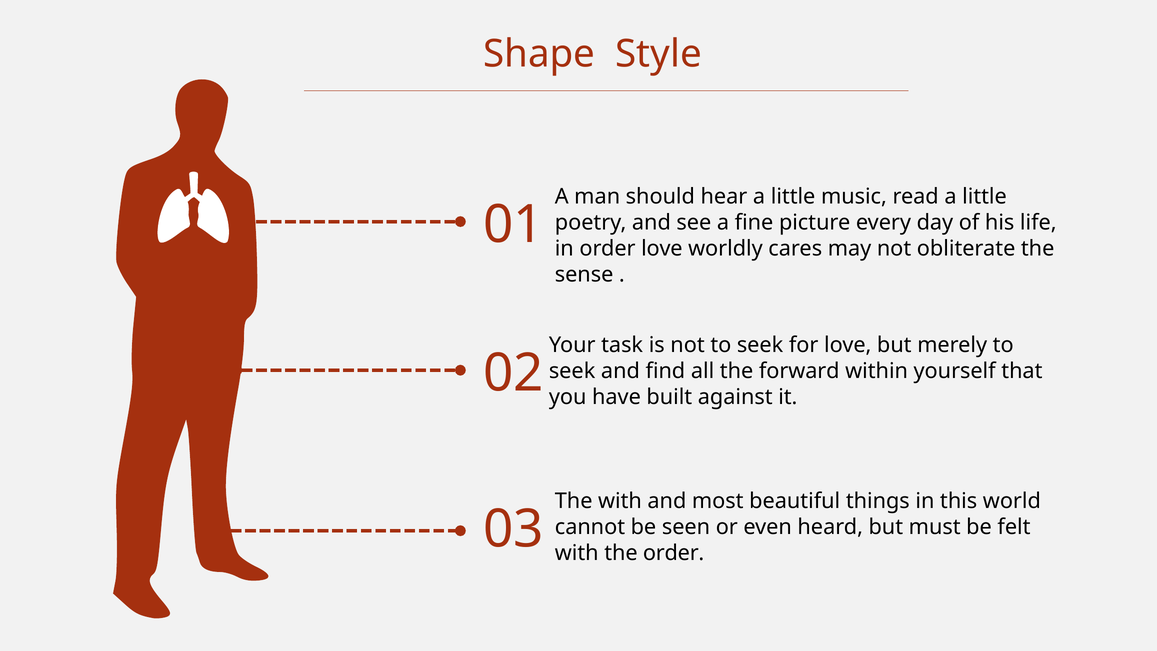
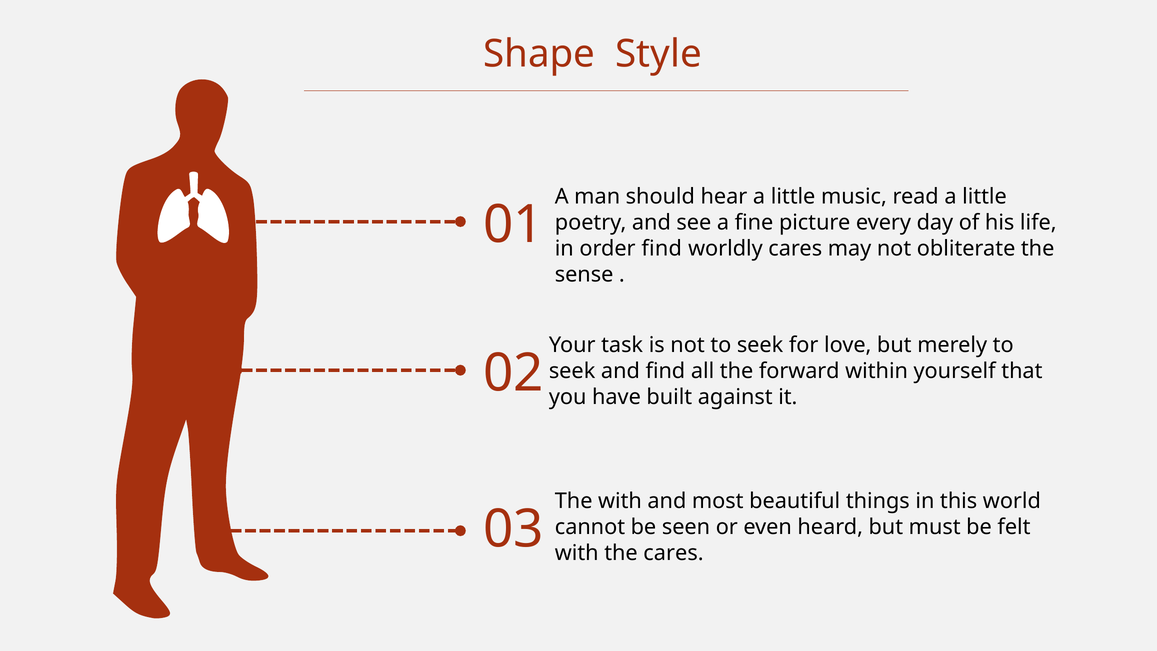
order love: love -> find (662, 249)
the order: order -> cares (673, 553)
